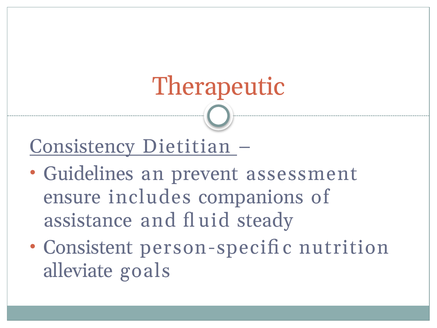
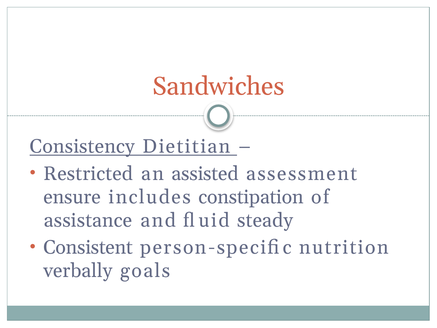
Therapeutic: Therapeutic -> Sandwiches (218, 86)
Guidelines: Guidelines -> Restricted (88, 173)
prevent: prevent -> assisted (205, 173)
companions: companions -> constipation (251, 197)
alleviate: alleviate -> verbally (78, 271)
